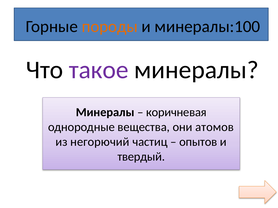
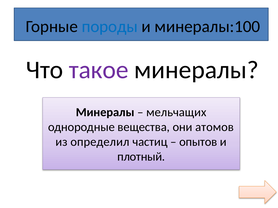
породы colour: orange -> blue (110, 26)
коричневая: коричневая -> мельчащих (176, 112)
негорючий: негорючий -> определил (100, 142)
твердый: твердый -> плотный (141, 157)
